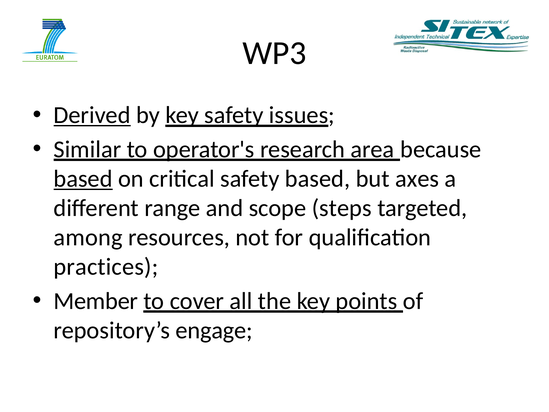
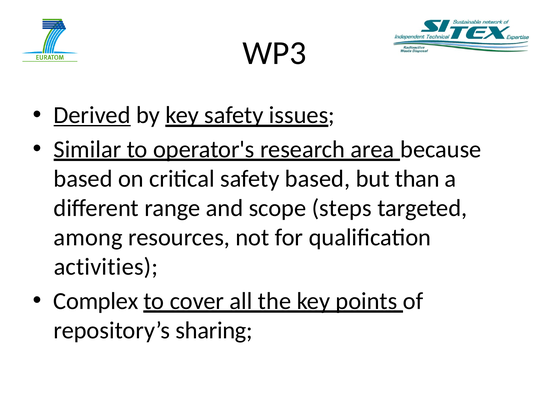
based underline: present -> none (83, 179)
axes: axes -> than (417, 179)
practices: practices -> activities (106, 267)
Member: Member -> Complex (96, 301)
engage: engage -> sharing (214, 330)
